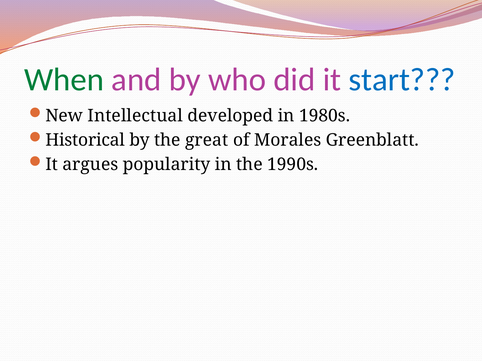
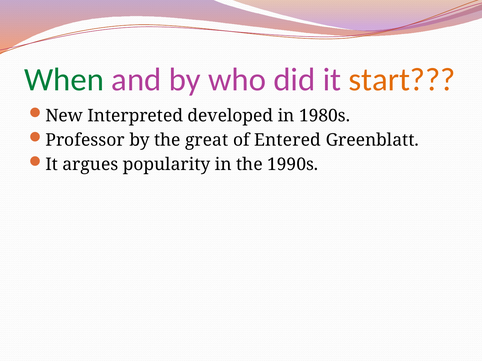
start colour: blue -> orange (402, 80)
Intellectual: Intellectual -> Interpreted (135, 116)
Historical: Historical -> Professor (85, 140)
Morales: Morales -> Entered (288, 140)
